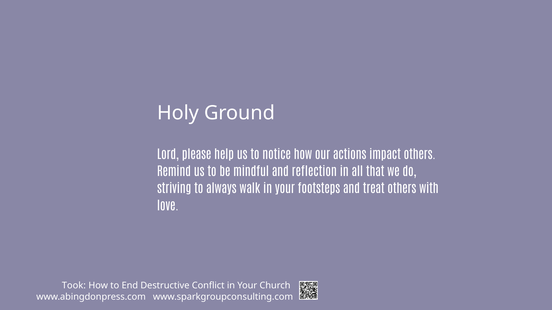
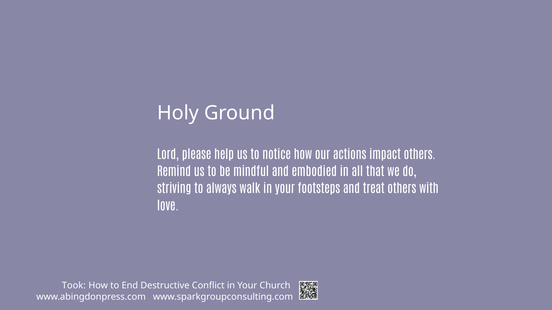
reflection: reflection -> embodied (314, 172)
